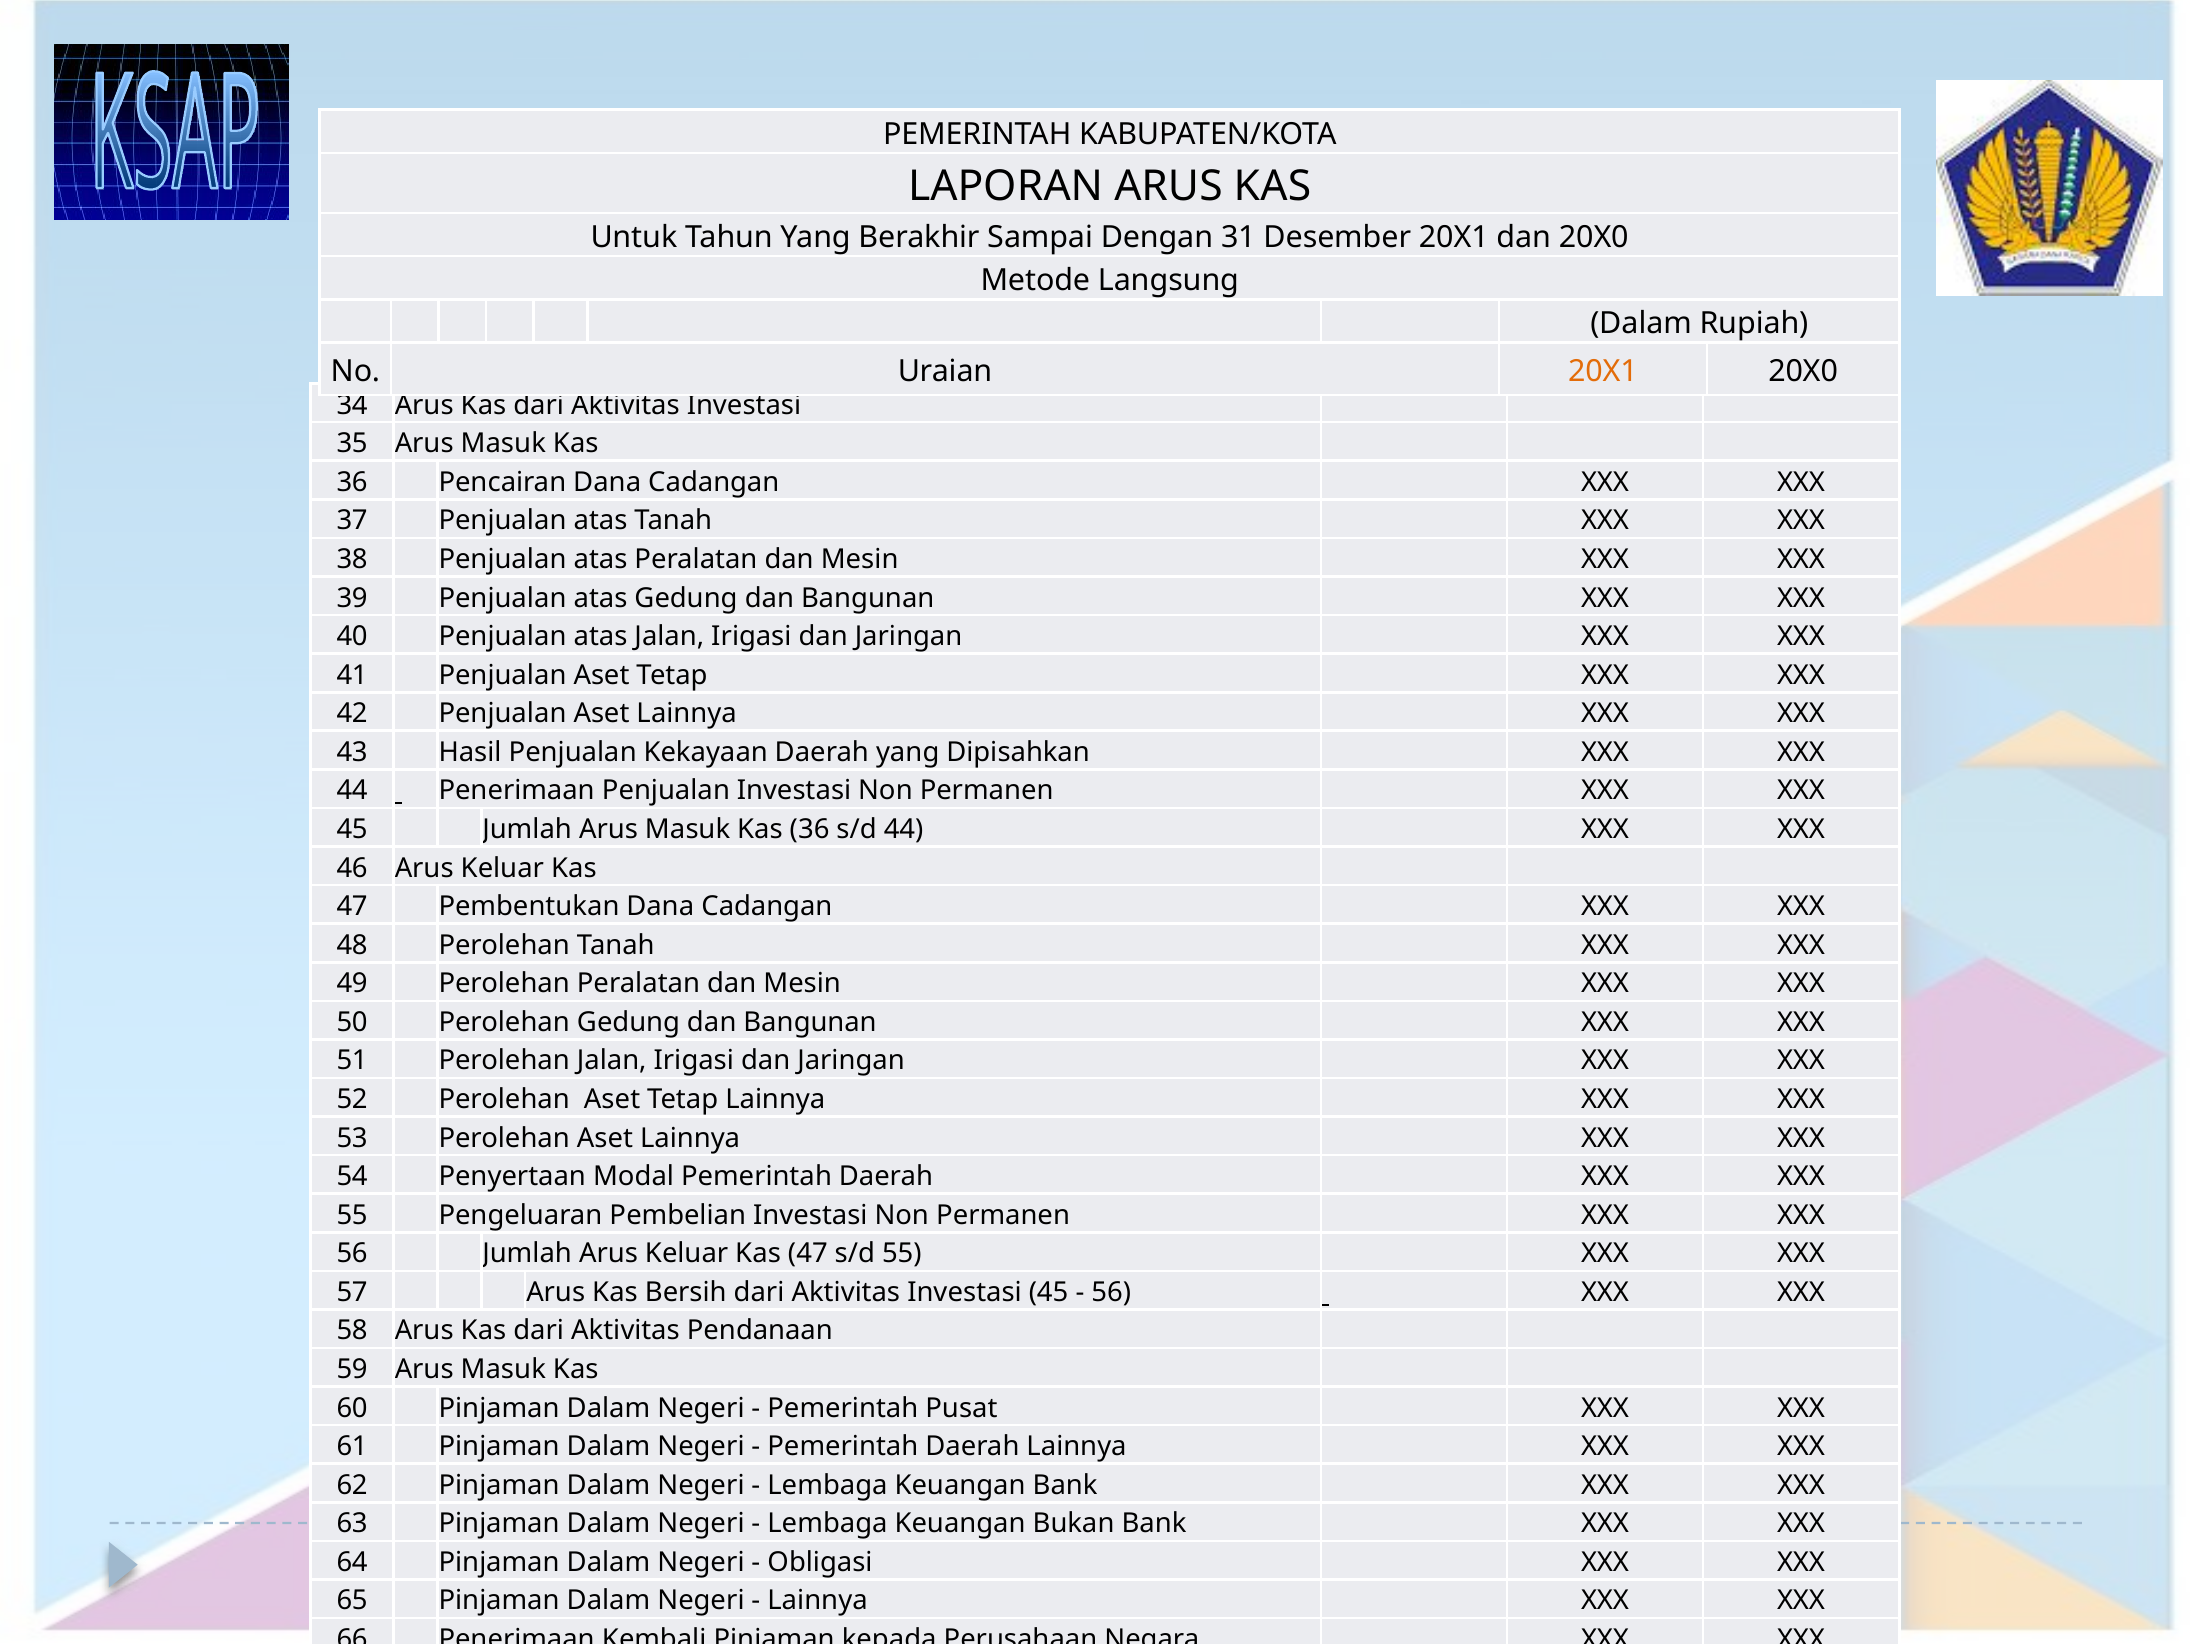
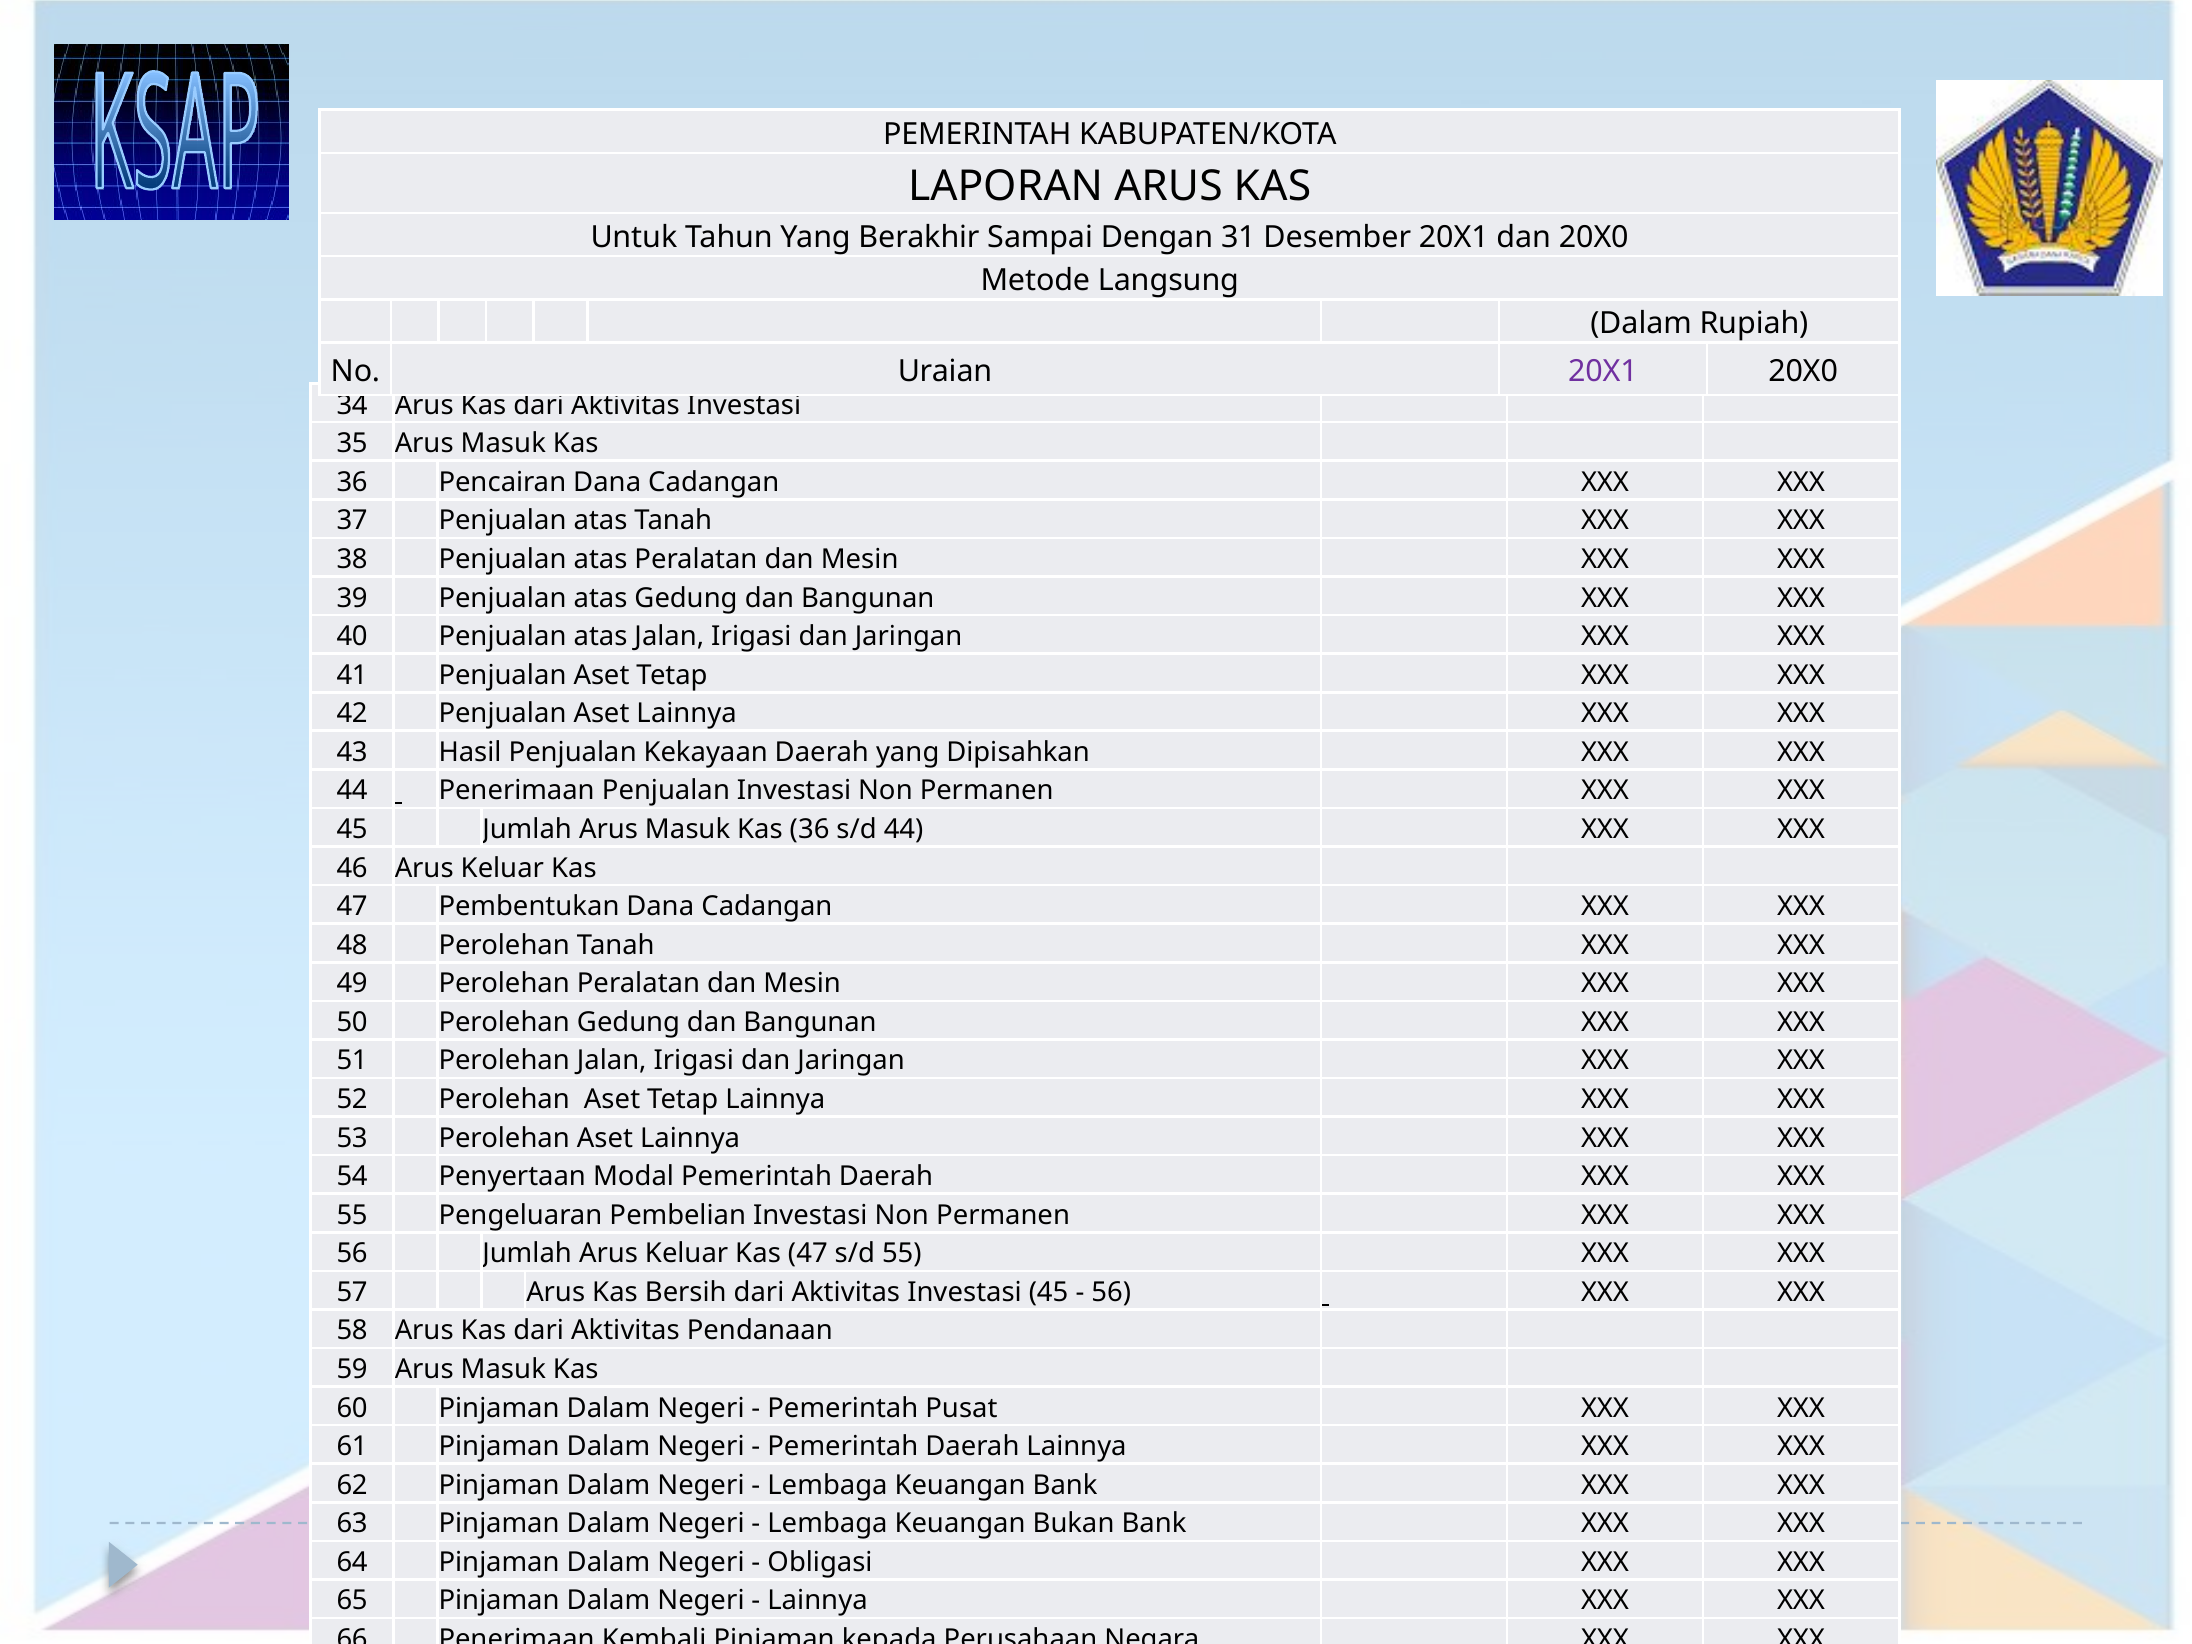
20X1 colour: orange -> purple (1603, 371)
